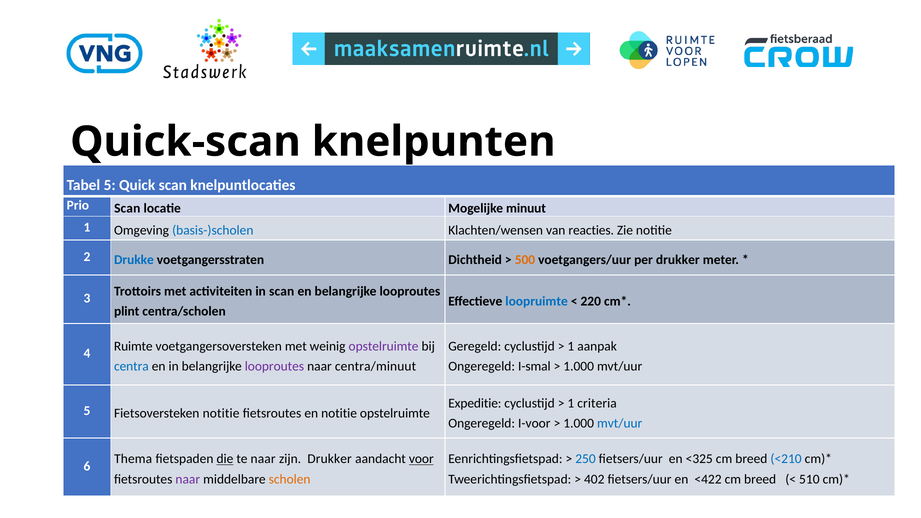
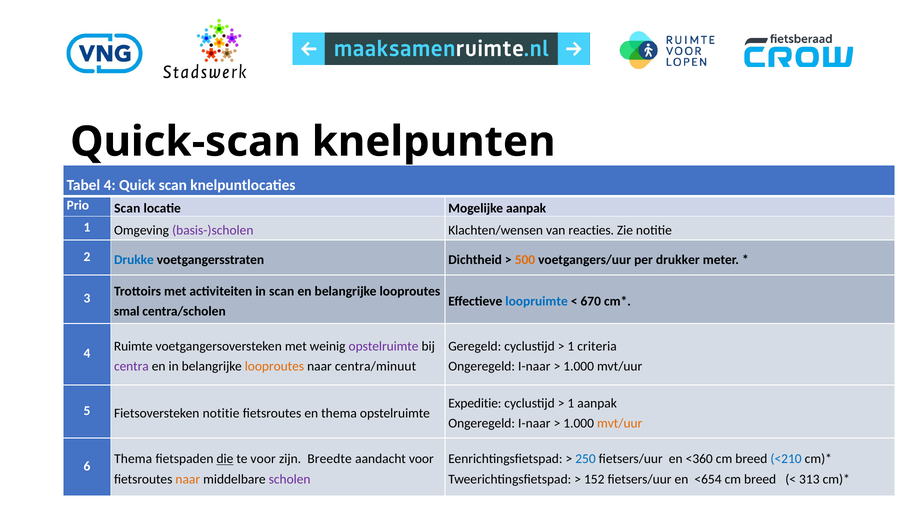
Tabel 5: 5 -> 4 (110, 185)
Mogelijke minuut: minuut -> aanpak (526, 208)
basis-)scholen colour: blue -> purple (213, 230)
220: 220 -> 670 (591, 301)
plint: plint -> smal (127, 311)
aanpak: aanpak -> criteria (597, 346)
centra colour: blue -> purple (131, 366)
looproutes colour: purple -> orange (274, 366)
I-smal: I-smal -> I-naar (534, 366)
1 criteria: criteria -> aanpak (597, 403)
en notitie: notitie -> thema (339, 414)
I-voor: I-voor -> I-naar (534, 424)
mvt/uur colour: blue -> orange (620, 424)
te naar: naar -> voor (263, 459)
zijn Drukker: Drukker -> Breedte (330, 459)
voor underline: present -> none (421, 459)
<325: <325 -> <360 (699, 459)
naar colour: purple -> orange (188, 479)
scholen colour: orange -> purple (290, 479)
402: 402 -> 152 (594, 479)
<422: <422 -> <654 (708, 479)
510: 510 -> 313 (809, 479)
